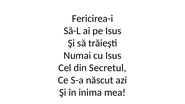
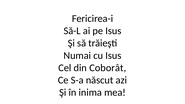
Secretul: Secretul -> Coborât (108, 68)
